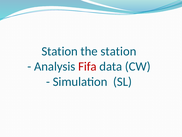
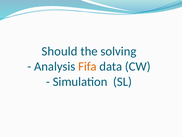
Station: Station -> Should (59, 51)
the station: station -> solving (118, 51)
Fifa colour: red -> orange (87, 66)
